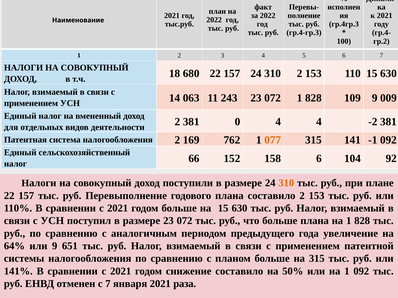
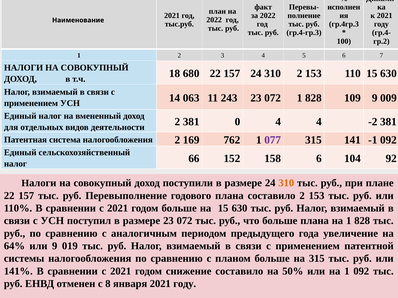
077 colour: orange -> purple (273, 140)
651: 651 -> 019 (70, 246)
с 7: 7 -> 8 (108, 284)
января 2021 раза: раза -> году (185, 284)
